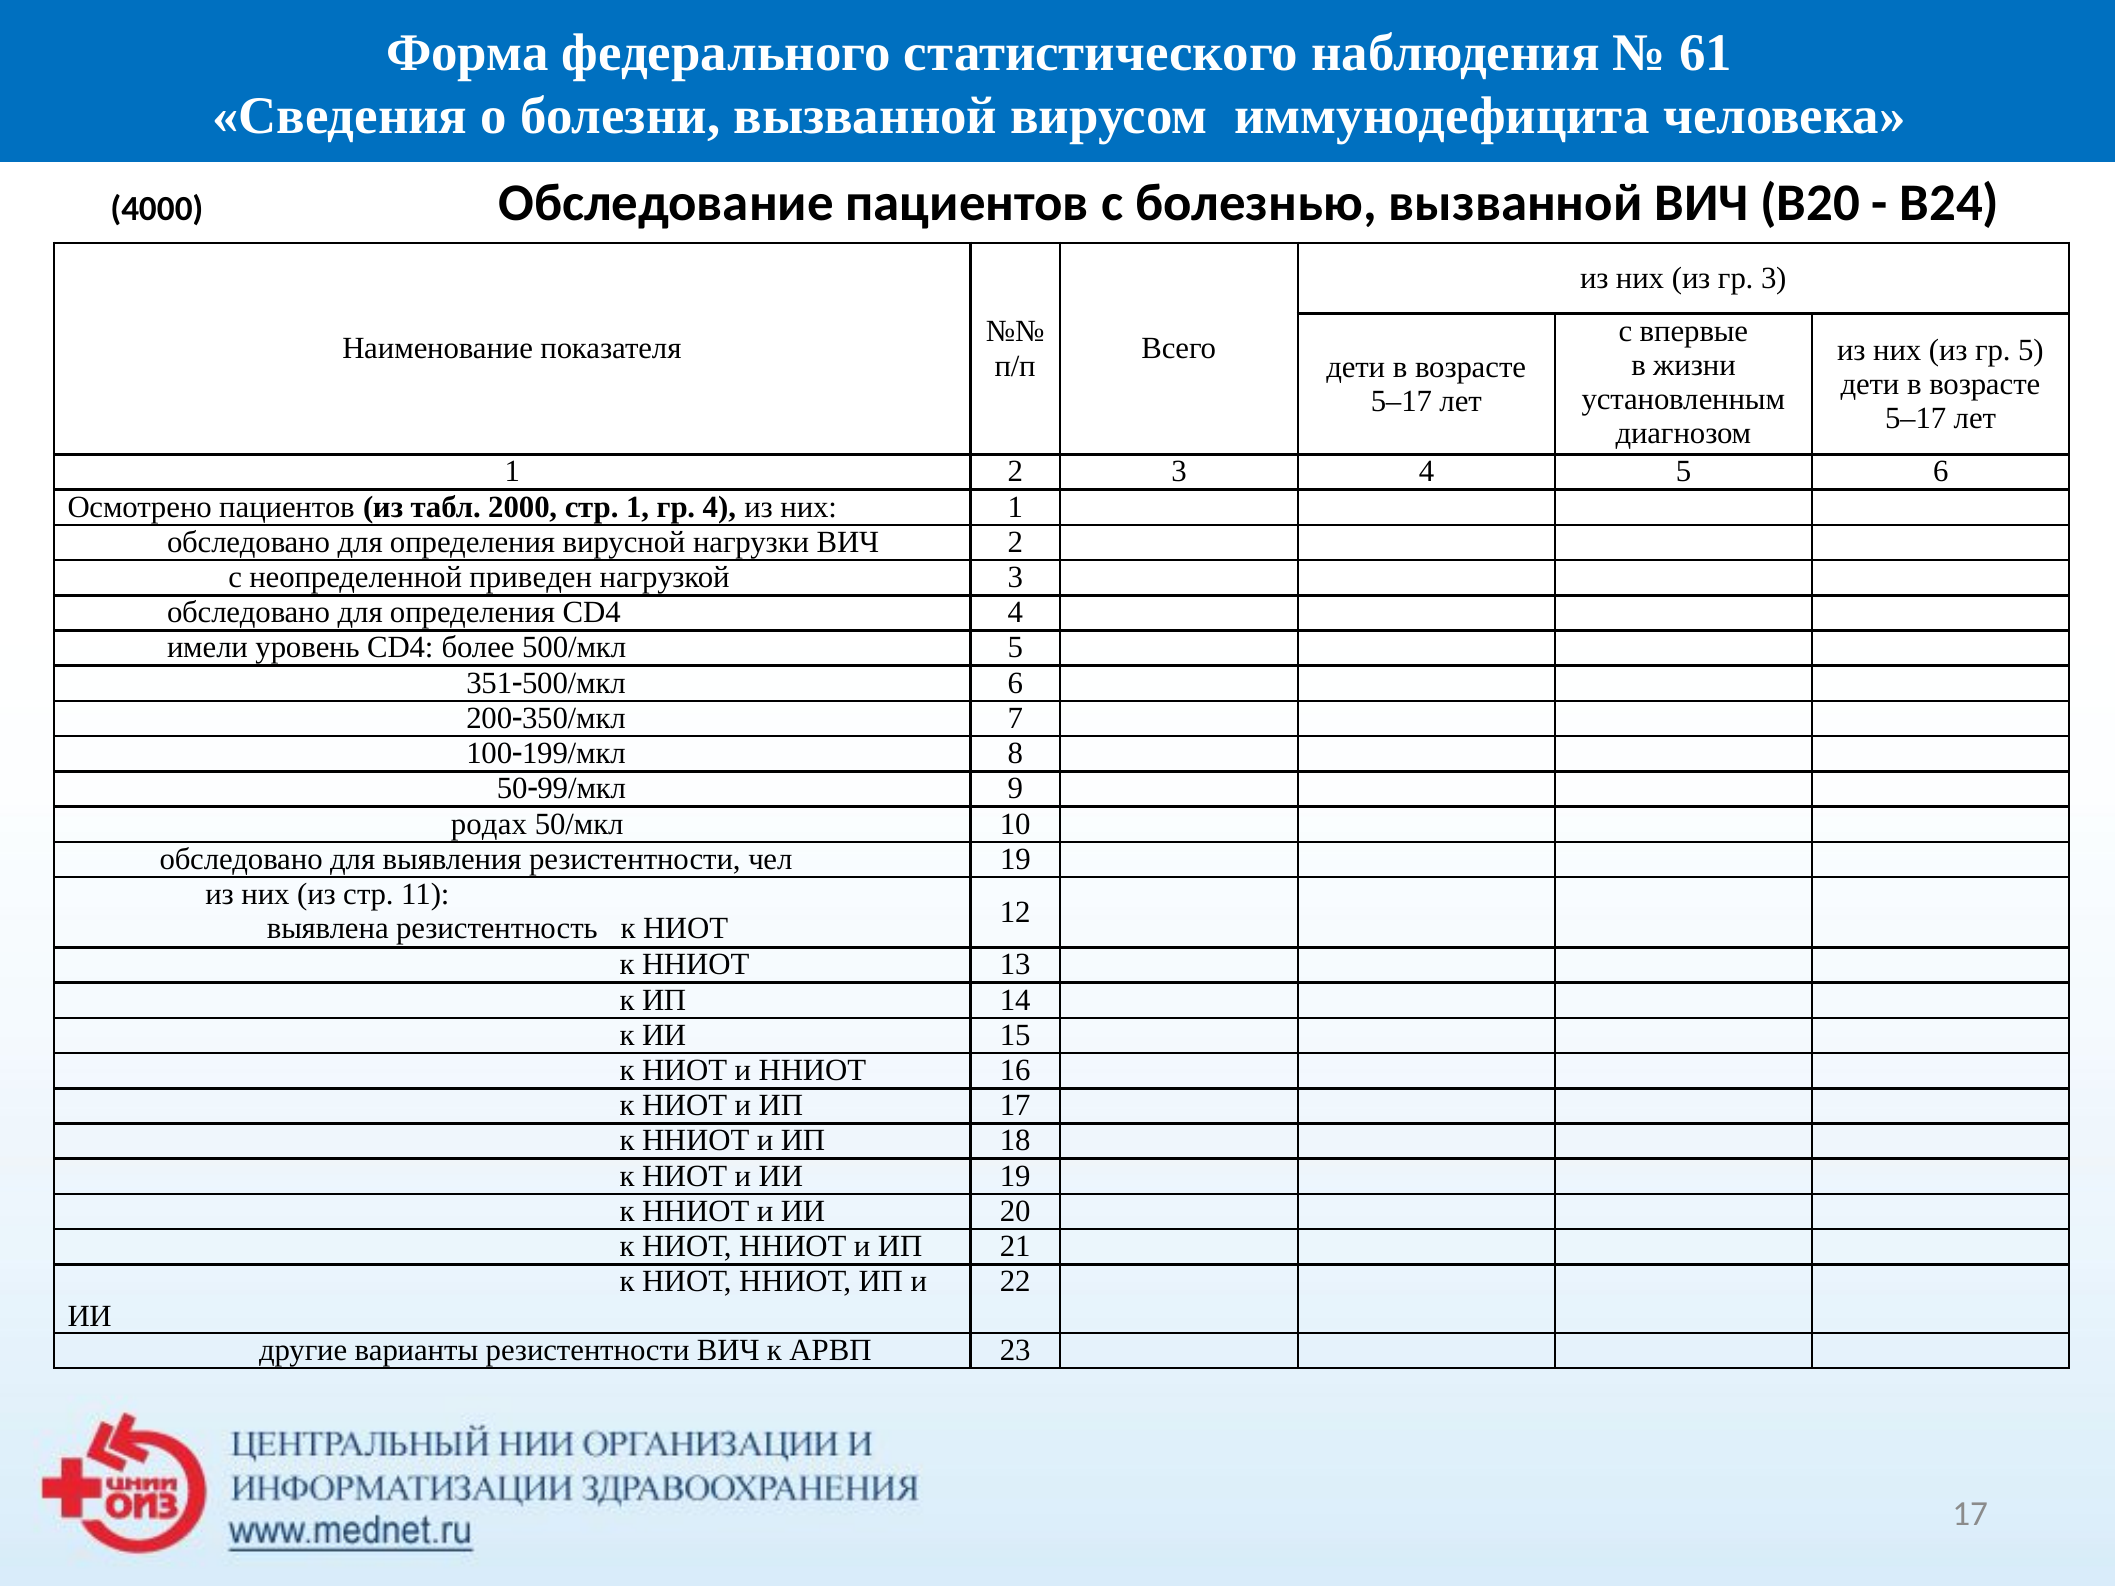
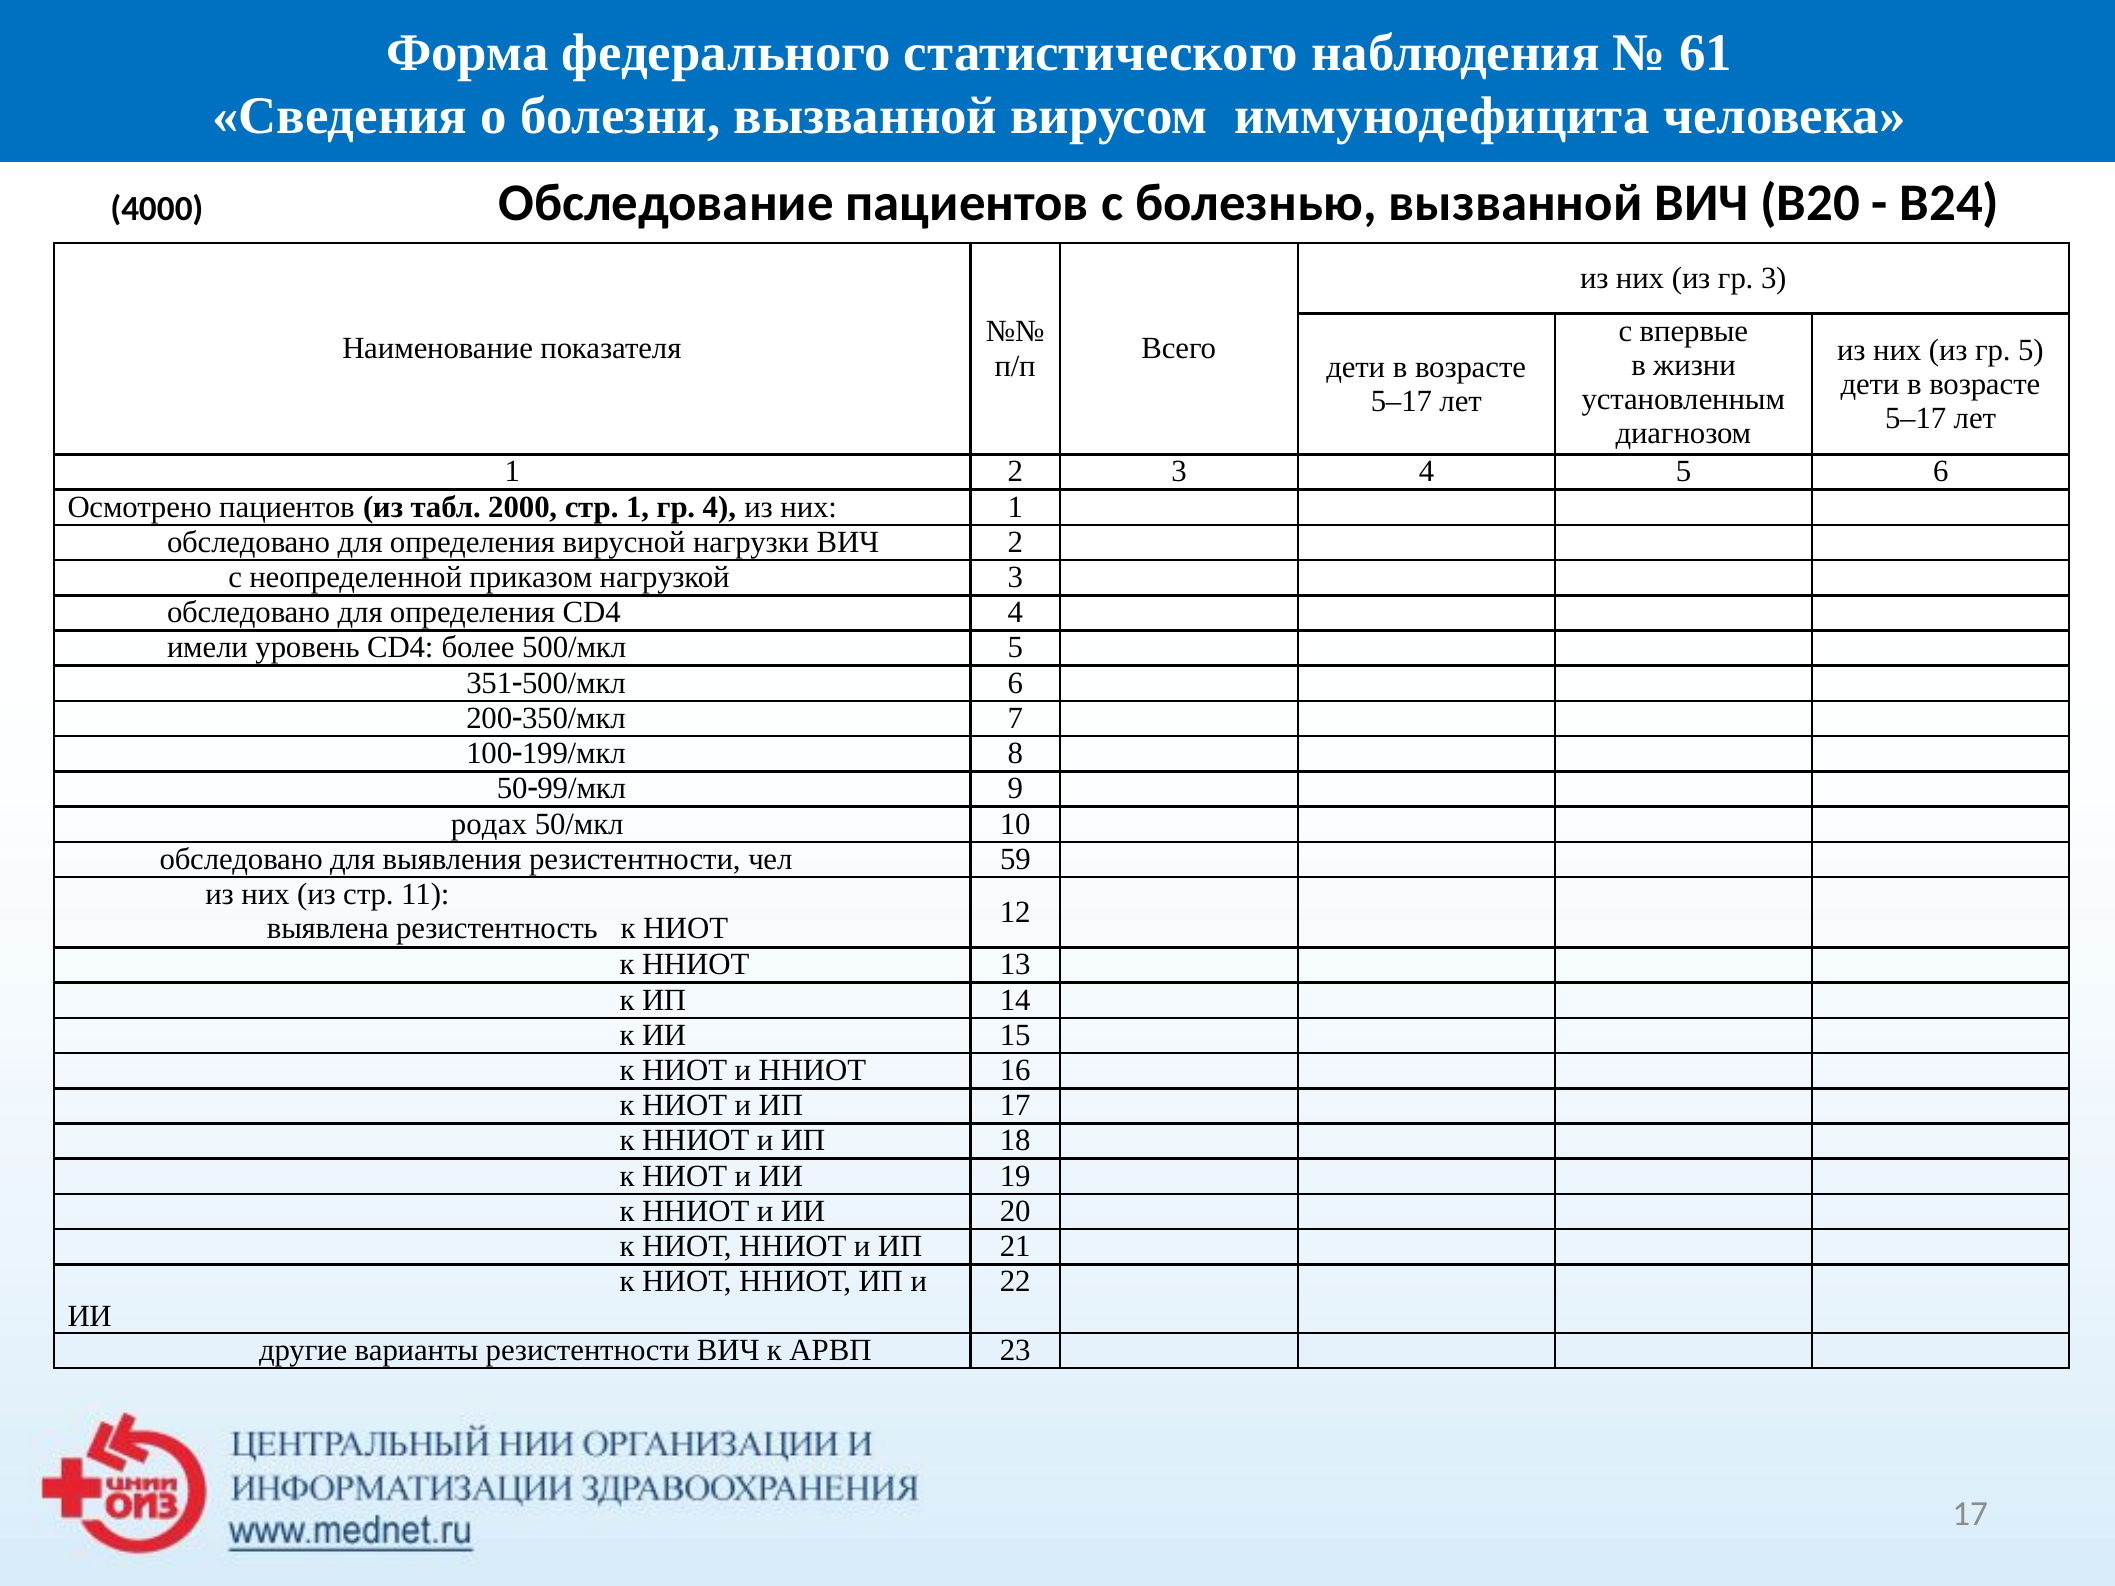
приведен: приведен -> приказом (531, 577)
чел 19: 19 -> 59 (1015, 859)
